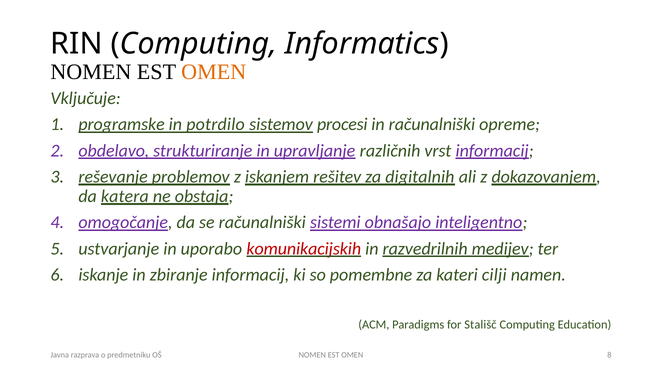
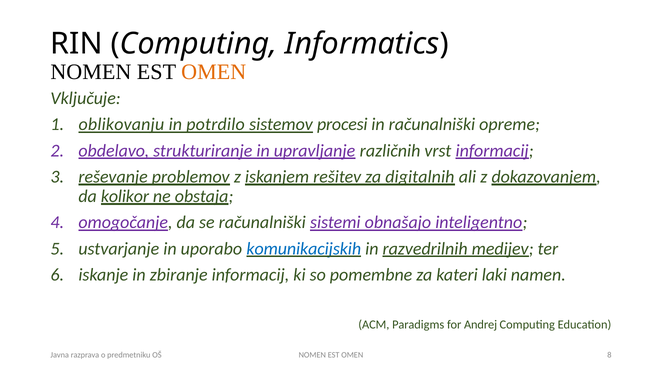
programske: programske -> oblikovanju (121, 125)
katera: katera -> kolikor (125, 196)
komunikacijskih colour: red -> blue (304, 249)
cilji: cilji -> laki (494, 275)
Stališč: Stališč -> Andrej (481, 325)
